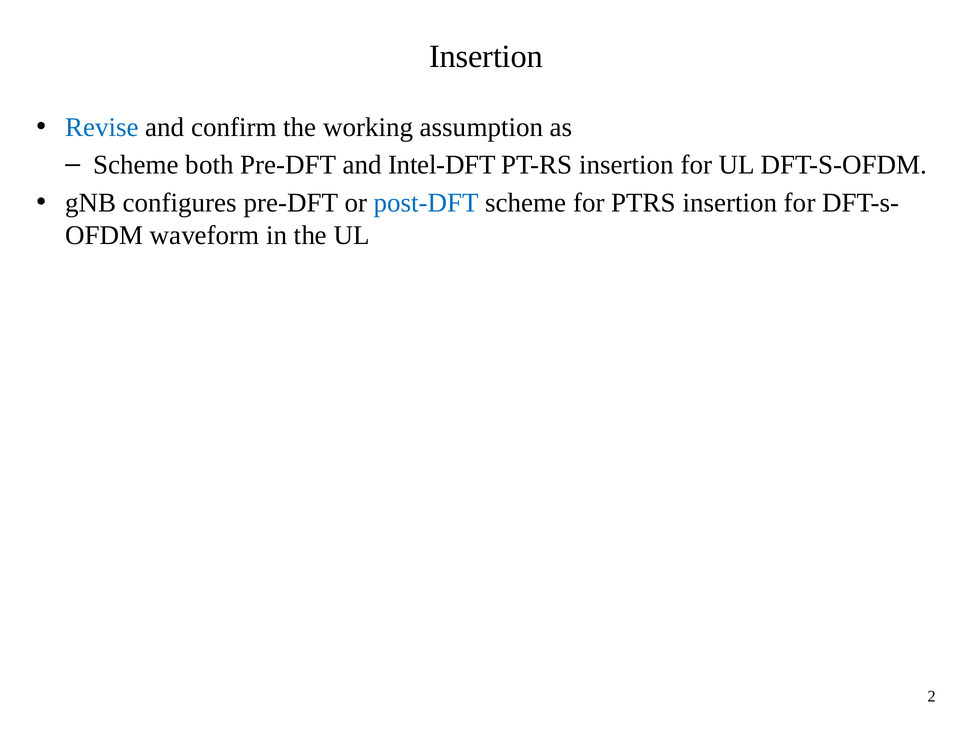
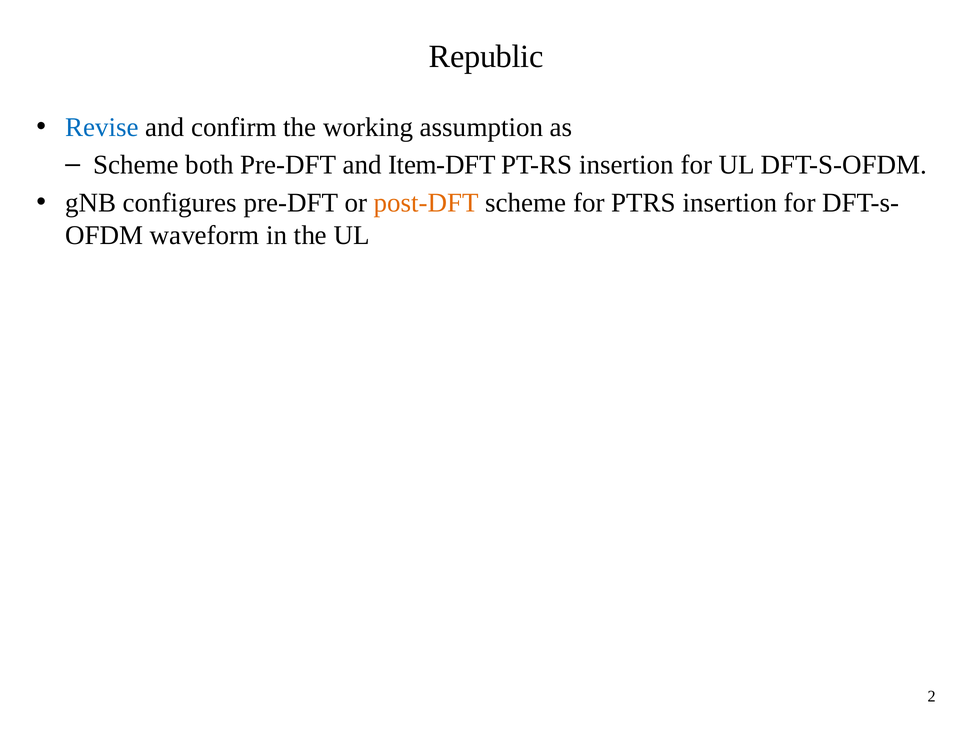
Insertion: Insertion -> Republic (486, 57)
Intel-DFT: Intel-DFT -> Item-DFT (442, 165)
post-DFT colour: blue -> orange (426, 203)
